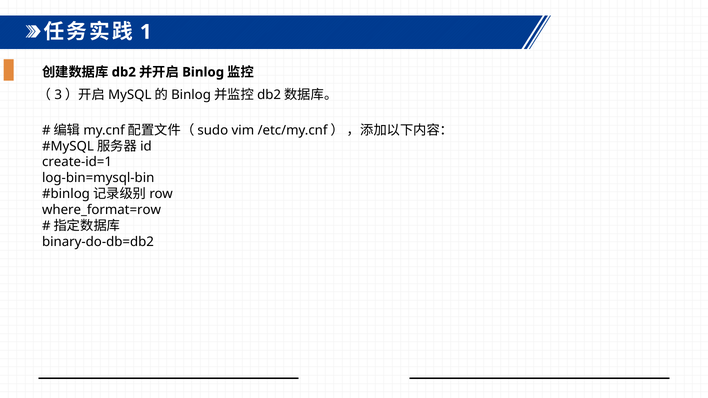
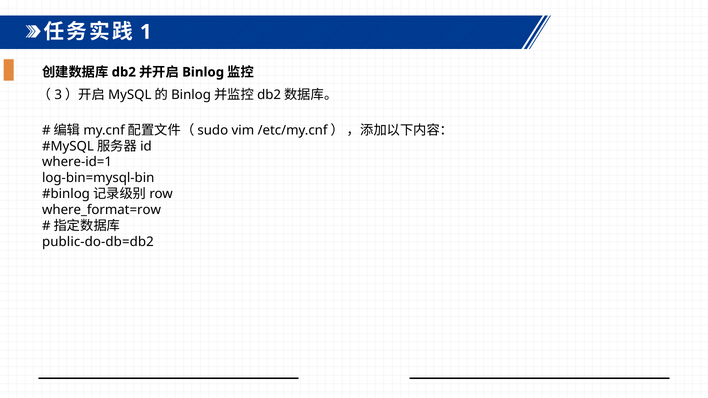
create-id=1: create-id=1 -> where-id=1 (77, 162)
binary-do-db=db2: binary-do-db=db2 -> public-do-db=db2 (98, 242)
